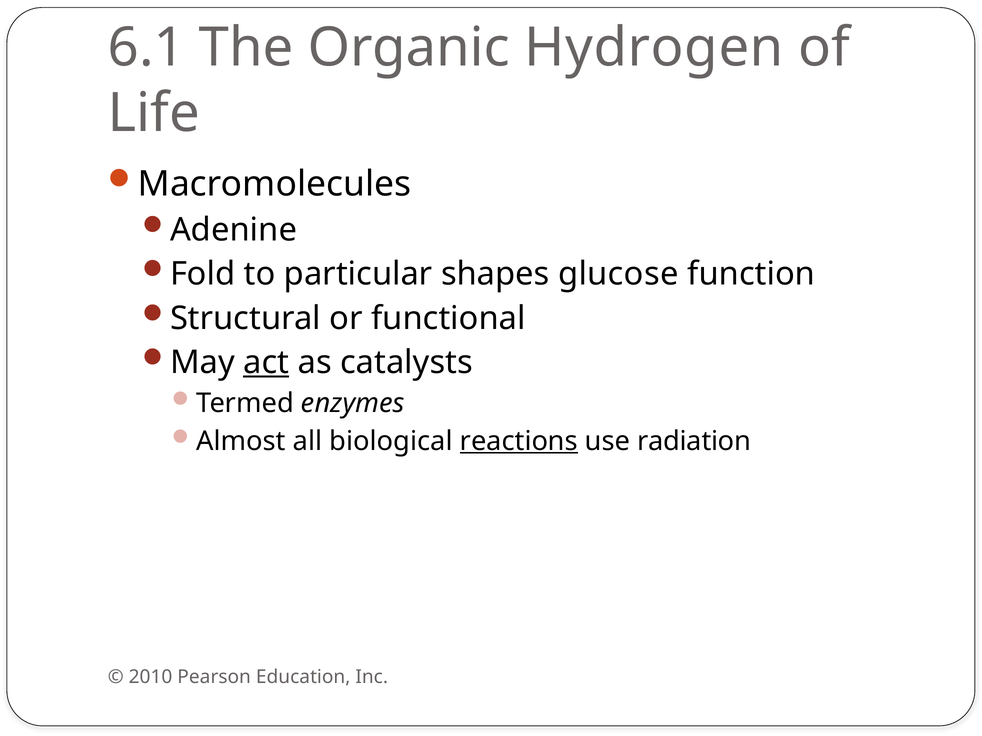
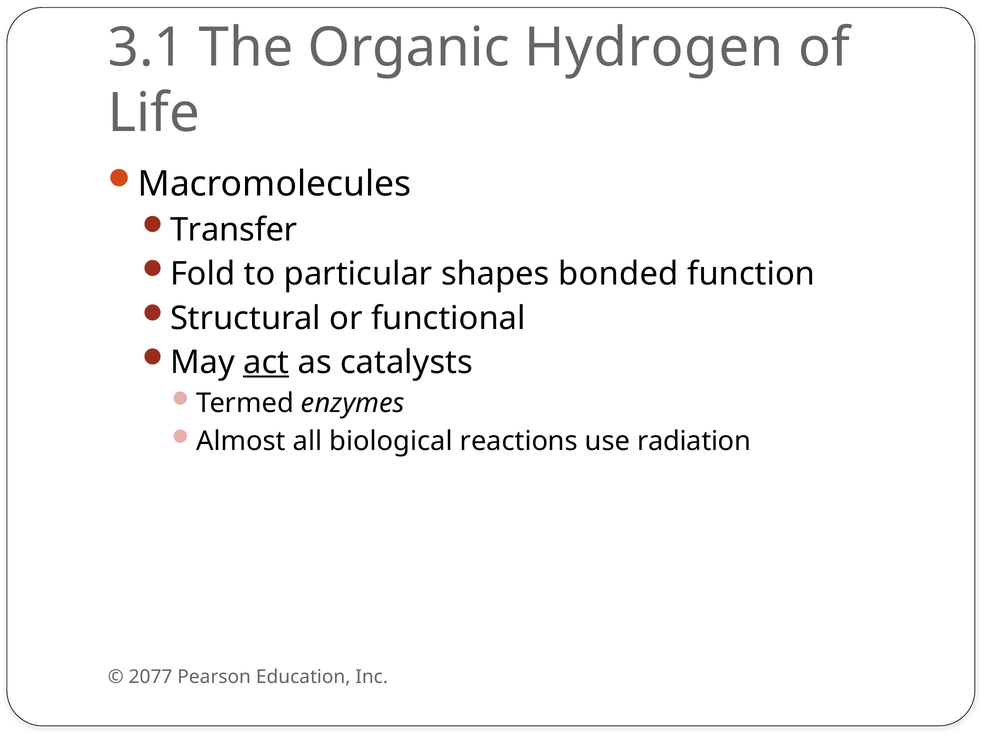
6.1: 6.1 -> 3.1 (146, 48)
Adenine: Adenine -> Transfer (234, 230)
glucose: glucose -> bonded (618, 274)
reactions underline: present -> none (519, 441)
2010: 2010 -> 2077 (151, 677)
